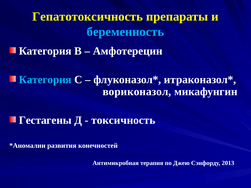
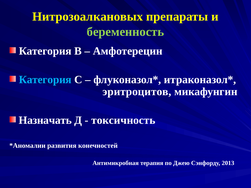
Гепатотоксичность: Гепатотоксичность -> Нитрозоалкановых (88, 17)
беременность colour: light blue -> light green (125, 32)
вориконазол: вориконазол -> эритроцитов (137, 92)
Гестагены: Гестагены -> Назначать (45, 120)
